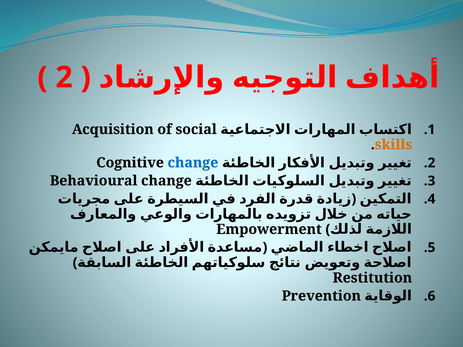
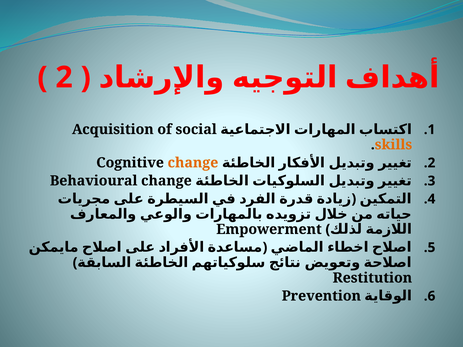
change colour: blue -> orange (193, 163)
